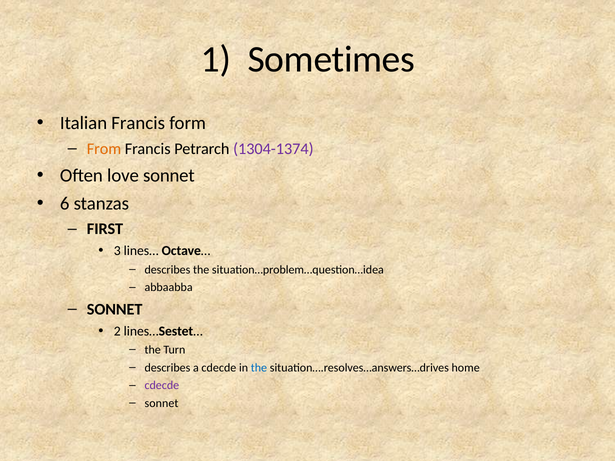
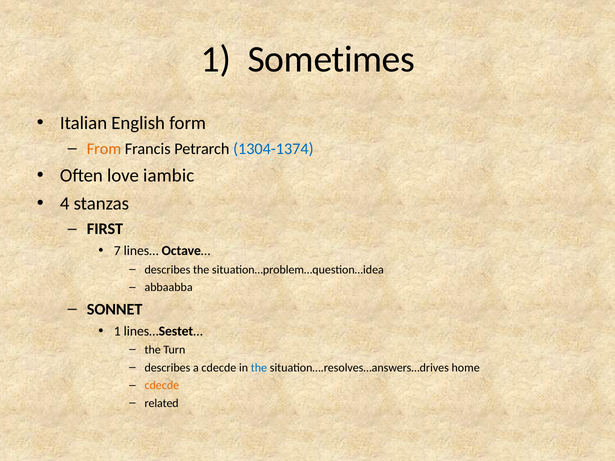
Italian Francis: Francis -> English (138, 123)
1304-1374 colour: purple -> blue (273, 149)
love sonnet: sonnet -> iambic (169, 176)
6: 6 -> 4 (65, 204)
3: 3 -> 7 (117, 251)
2: 2 -> 1 (117, 331)
cdecde colour: purple -> orange (162, 386)
sonnet: sonnet -> related (162, 403)
